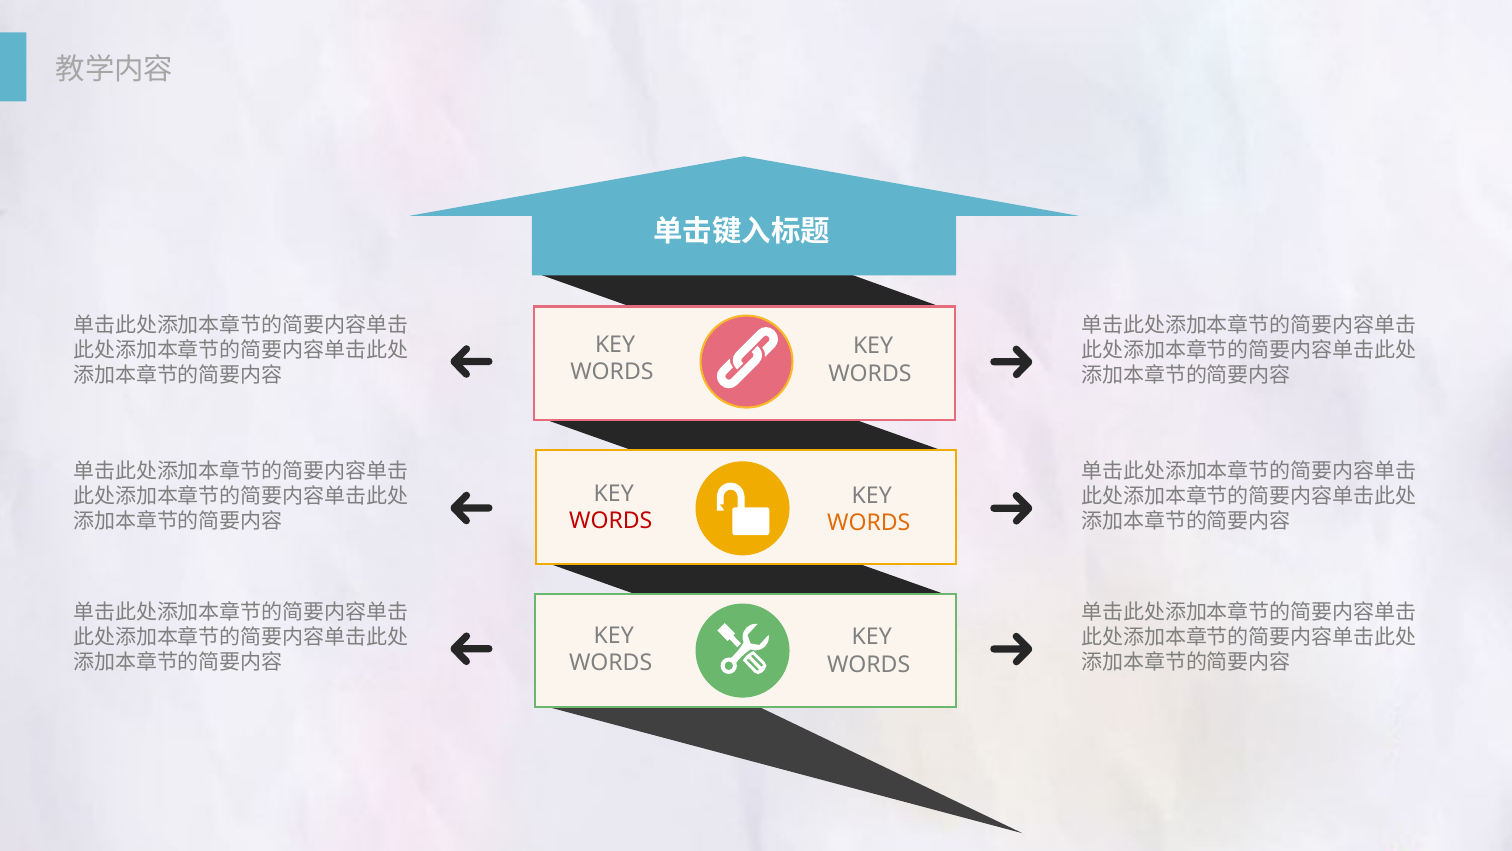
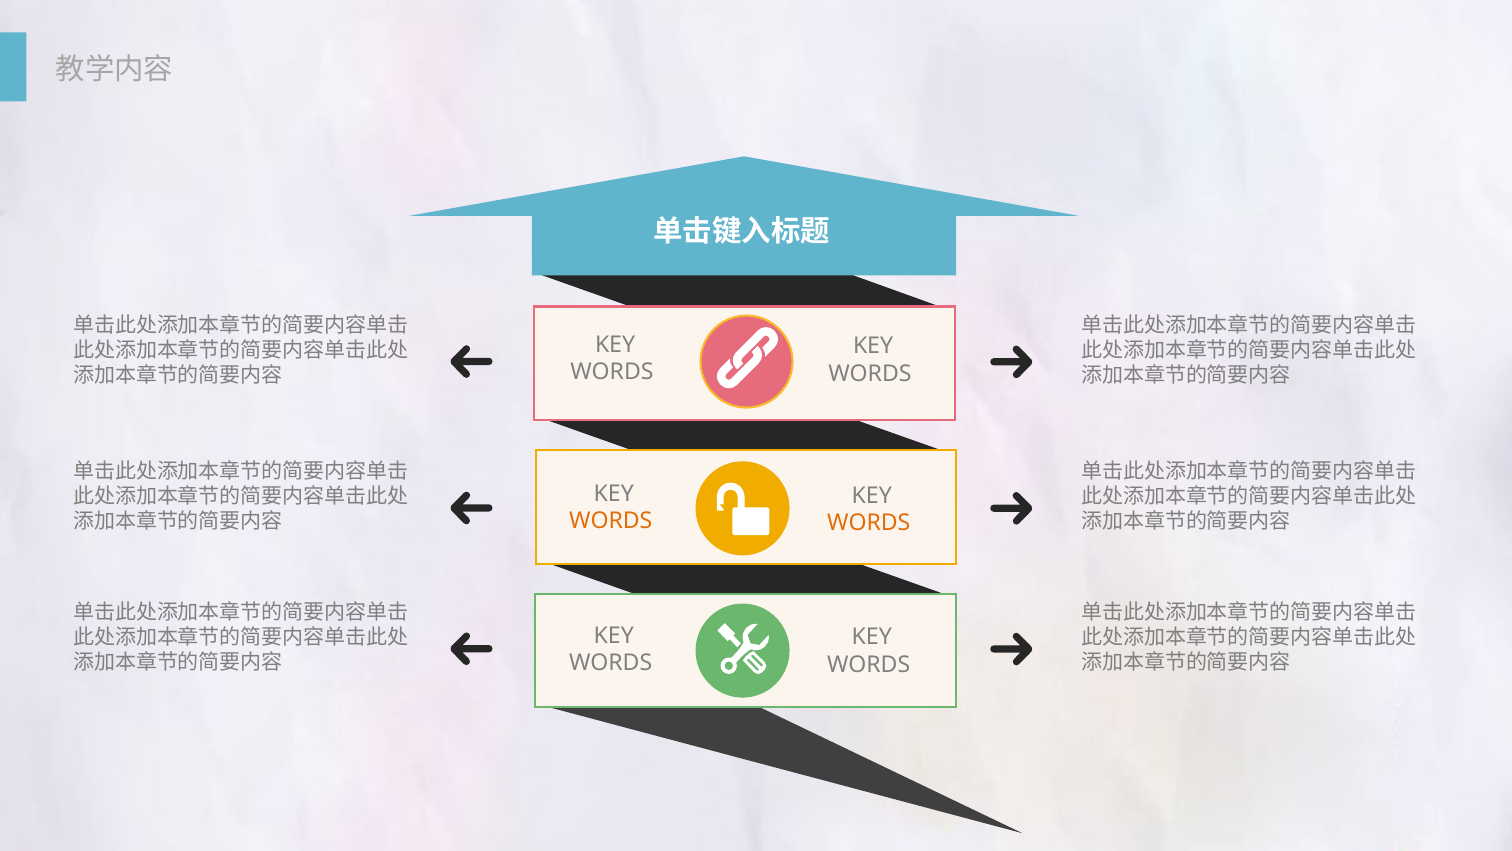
WORDS colour: red -> orange (611, 521)
